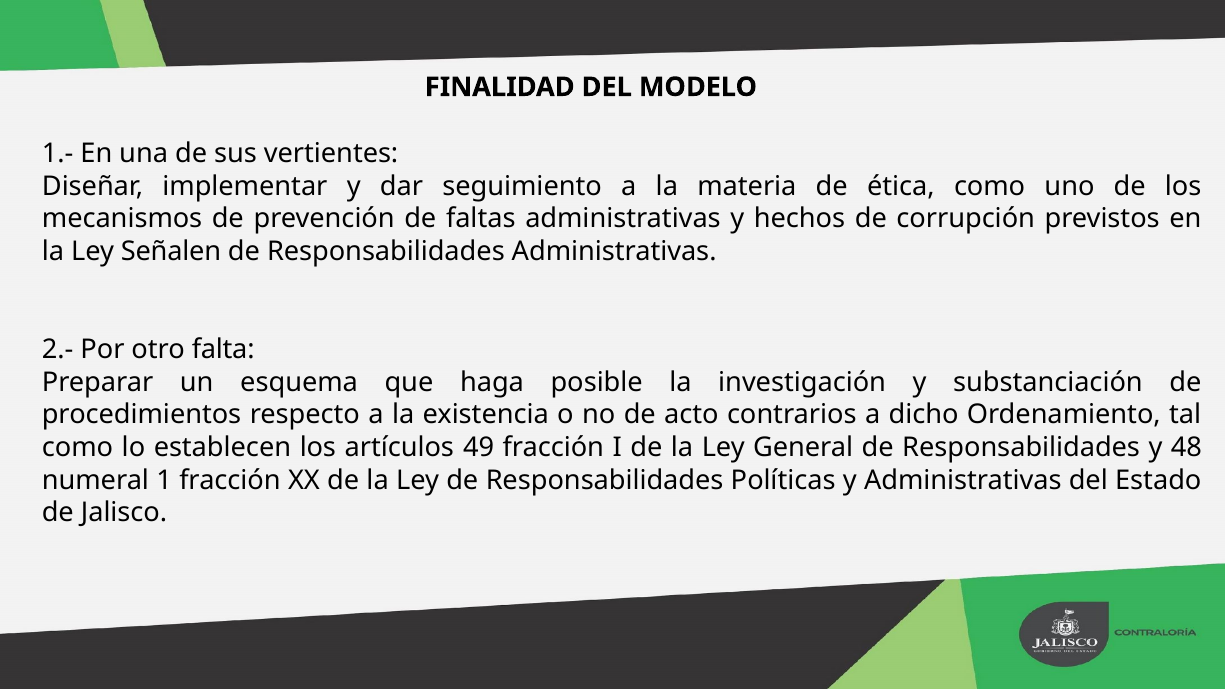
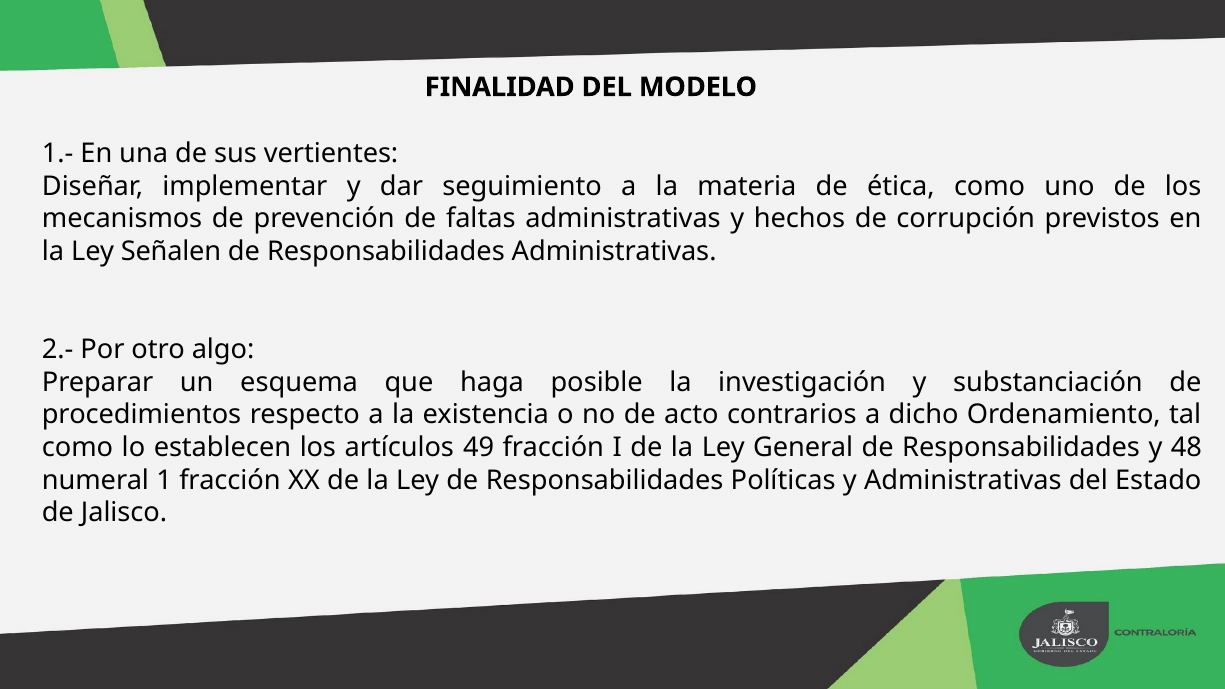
falta: falta -> algo (223, 350)
